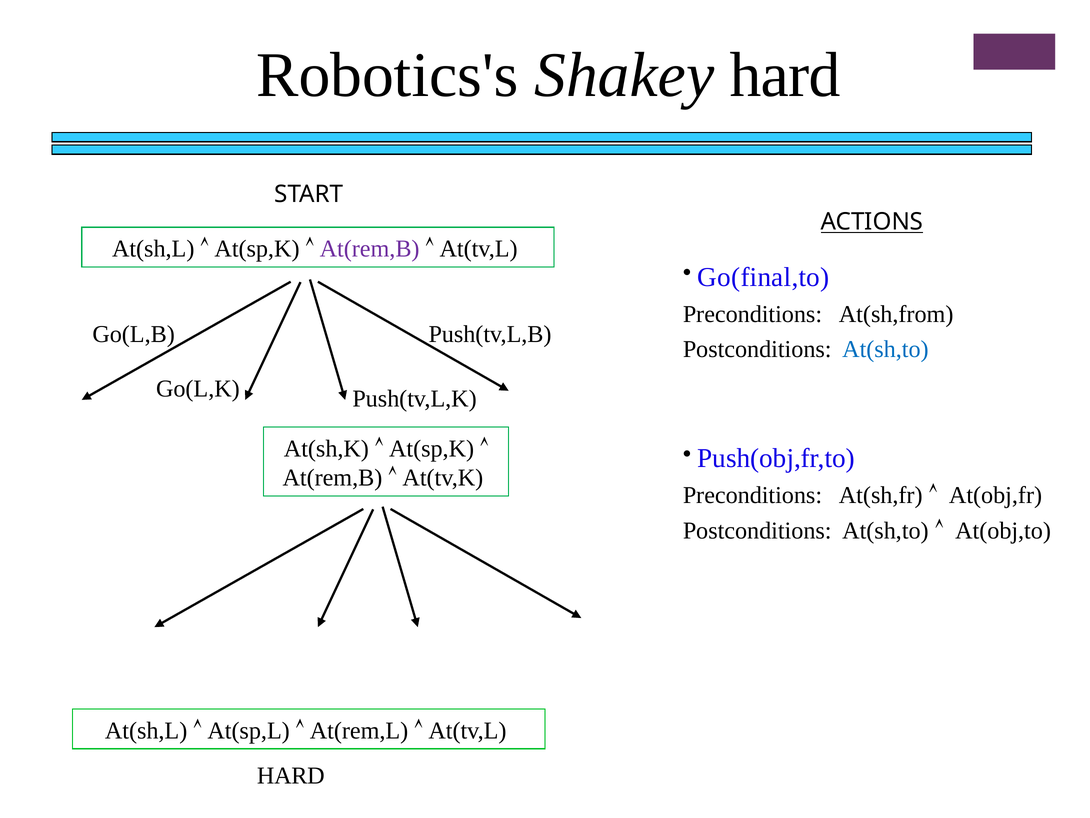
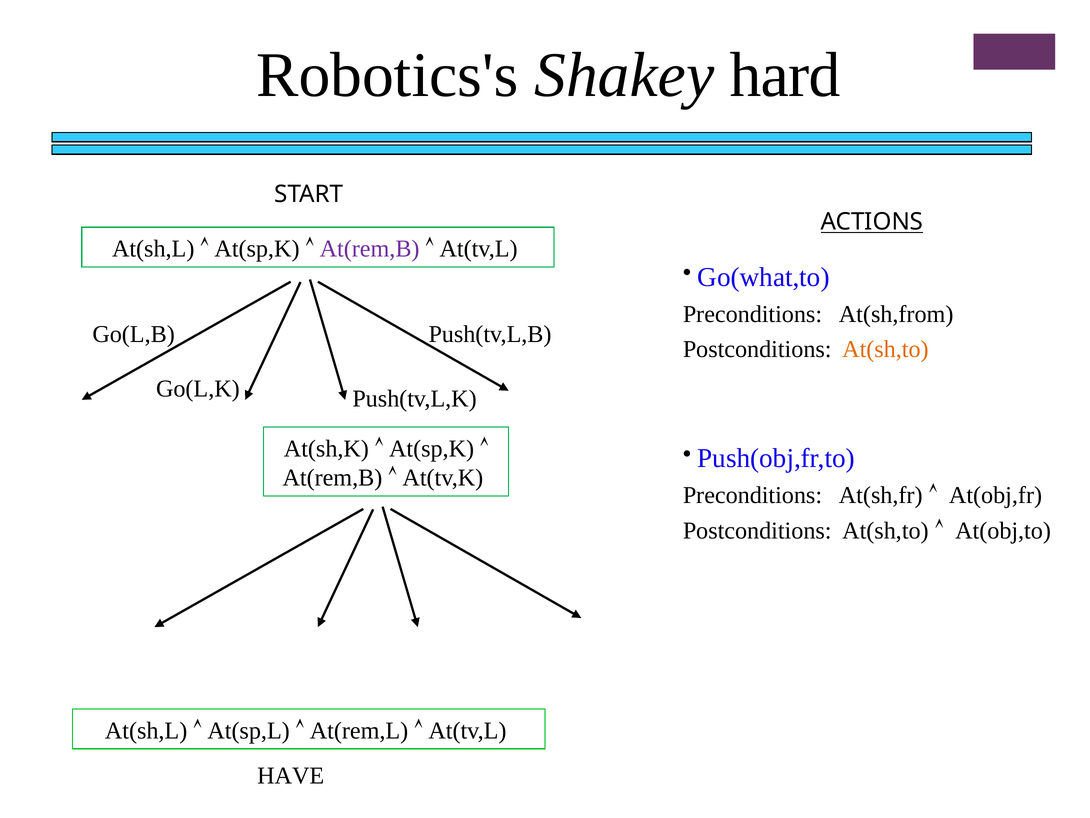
Go(final,to: Go(final,to -> Go(what,to (764, 277)
At(sh,to colour: blue -> orange (885, 349)
HARD: HARD -> HAVE (291, 775)
